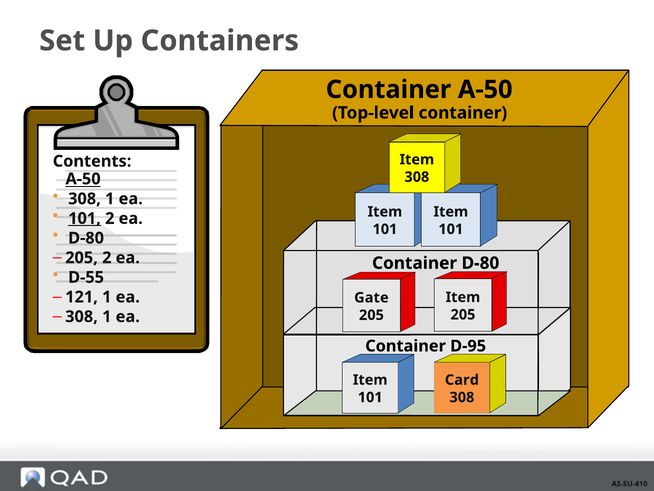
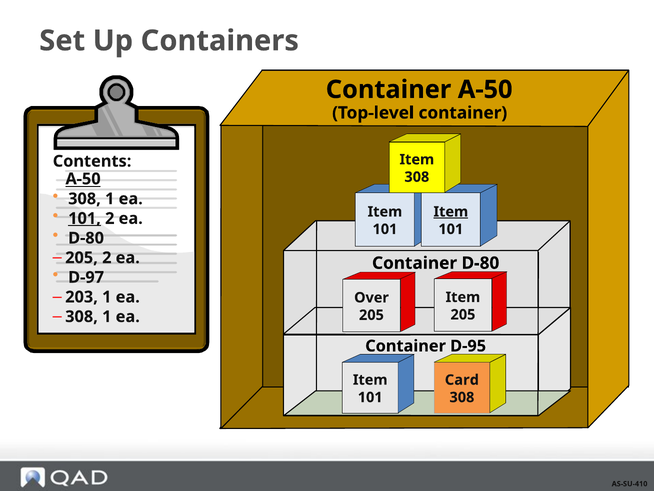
Item underline: none -> present (451, 212)
D-55: D-55 -> D-97 (86, 277)
121: 121 -> 203 (82, 297)
Gate: Gate -> Over (371, 297)
